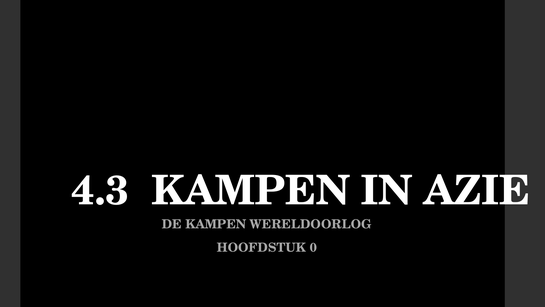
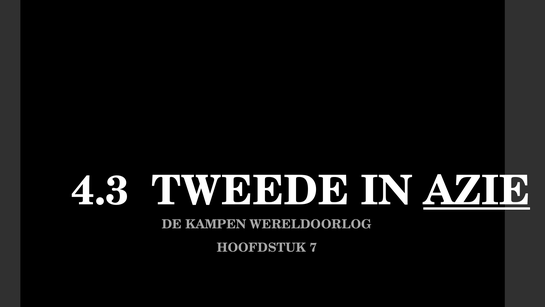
4.3 KAMPEN: KAMPEN -> TWEEDE (250, 191)
AZIE underline: none -> present (477, 191)
0: 0 -> 7 (313, 247)
